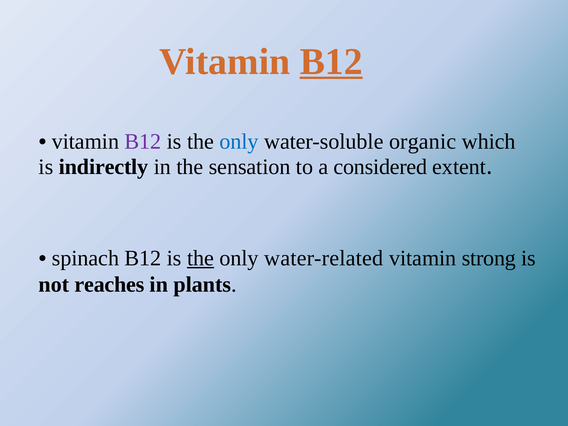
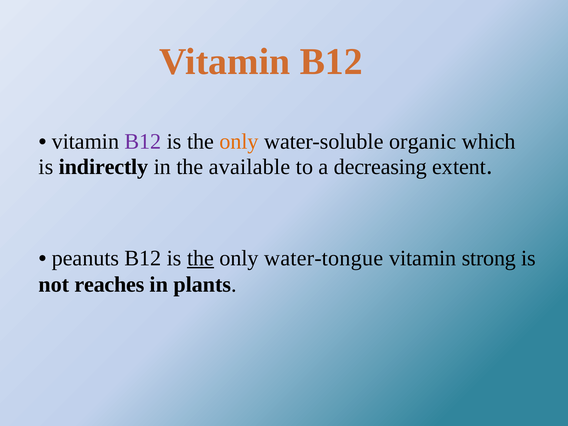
B12 underline: present -> none (331, 62)
only colour: blue -> orange (239, 141)
sensation: sensation -> available (249, 167)
considered: considered -> decreasing (380, 167)
spinach: spinach -> peanuts (85, 258)
water-related: water-related -> water-tongue (324, 258)
